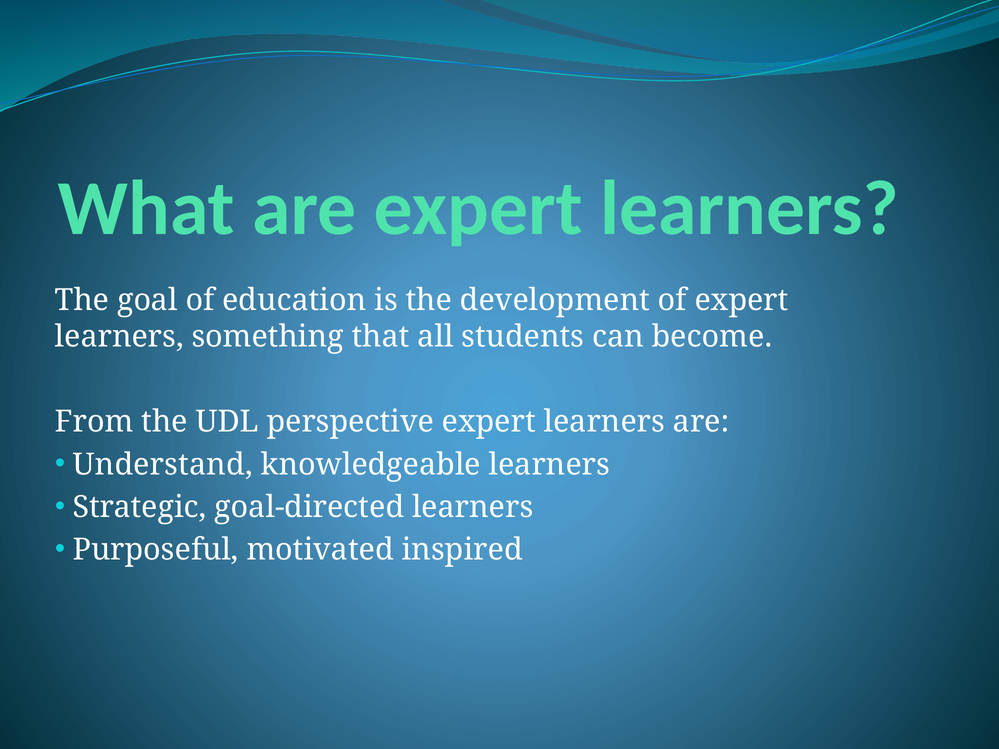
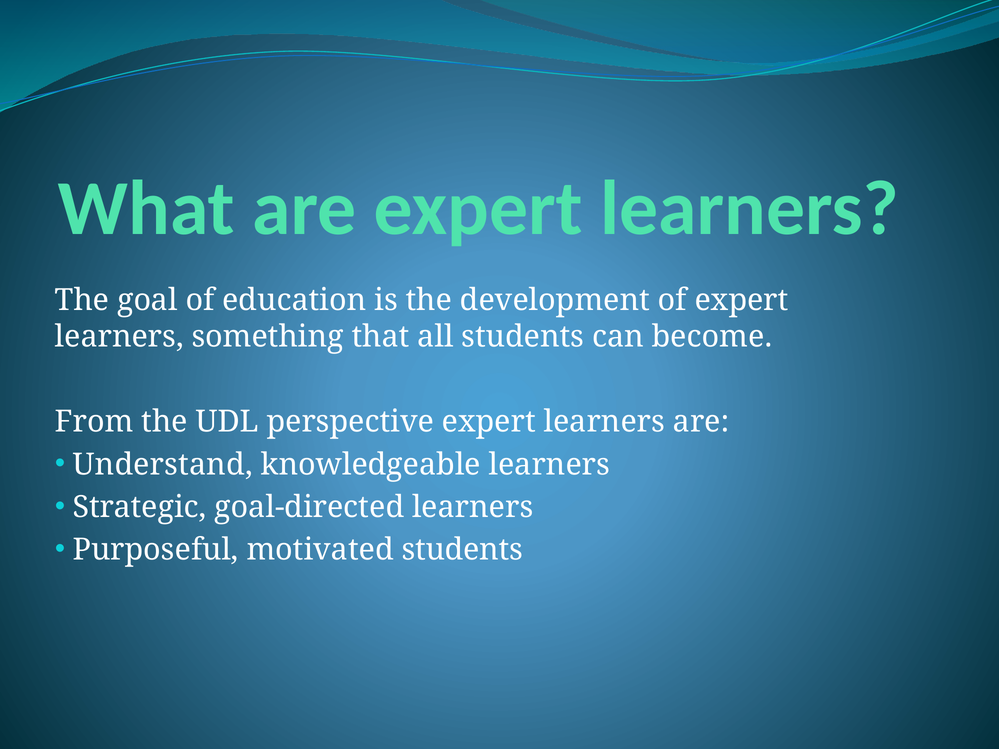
motivated inspired: inspired -> students (462, 550)
